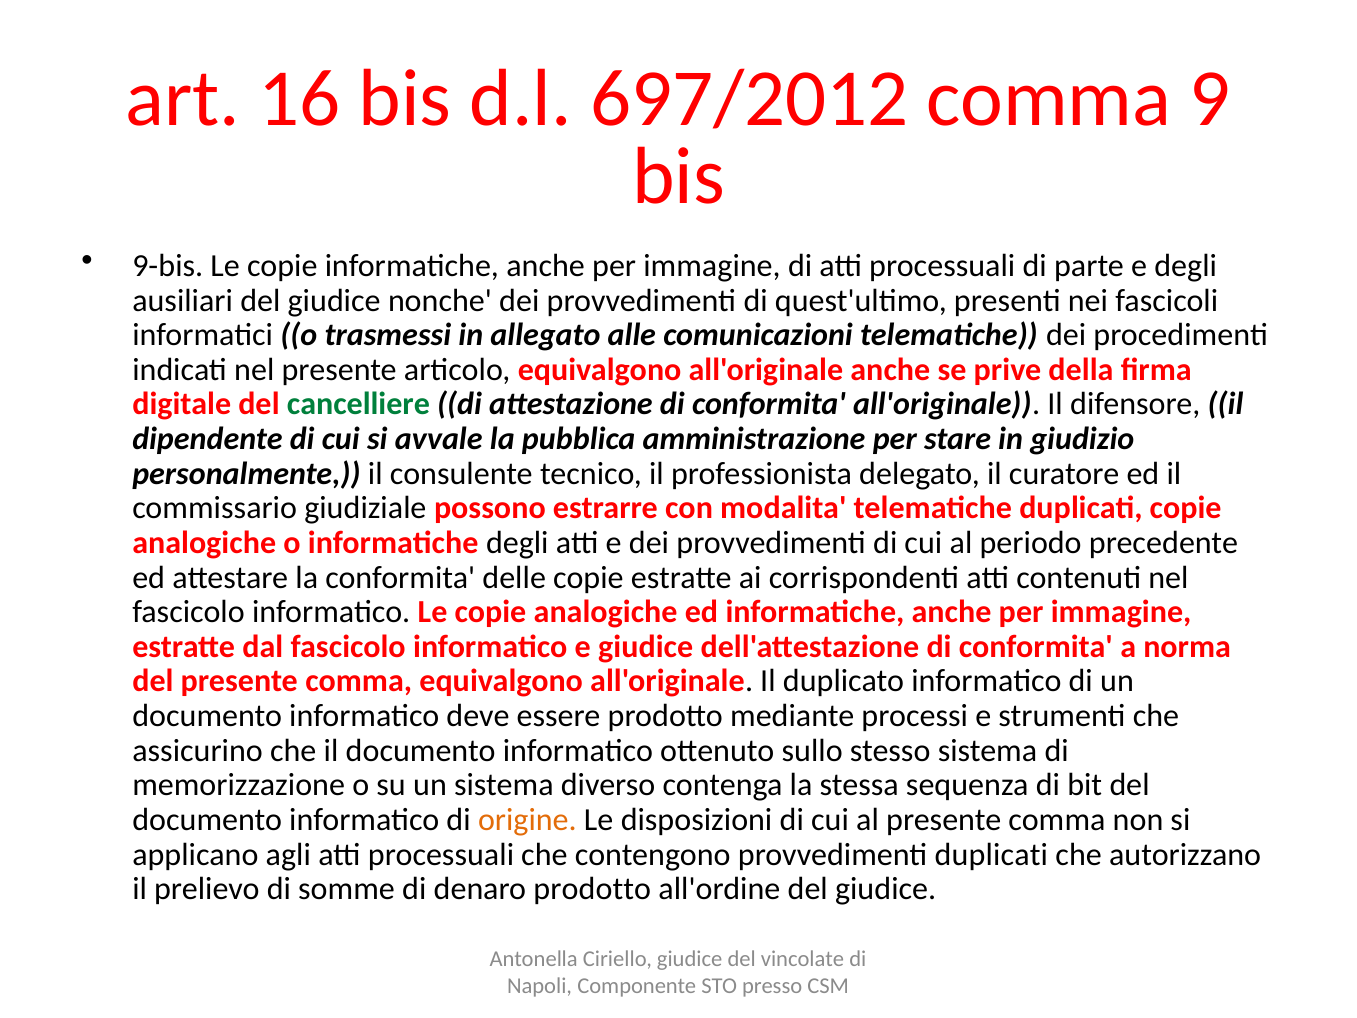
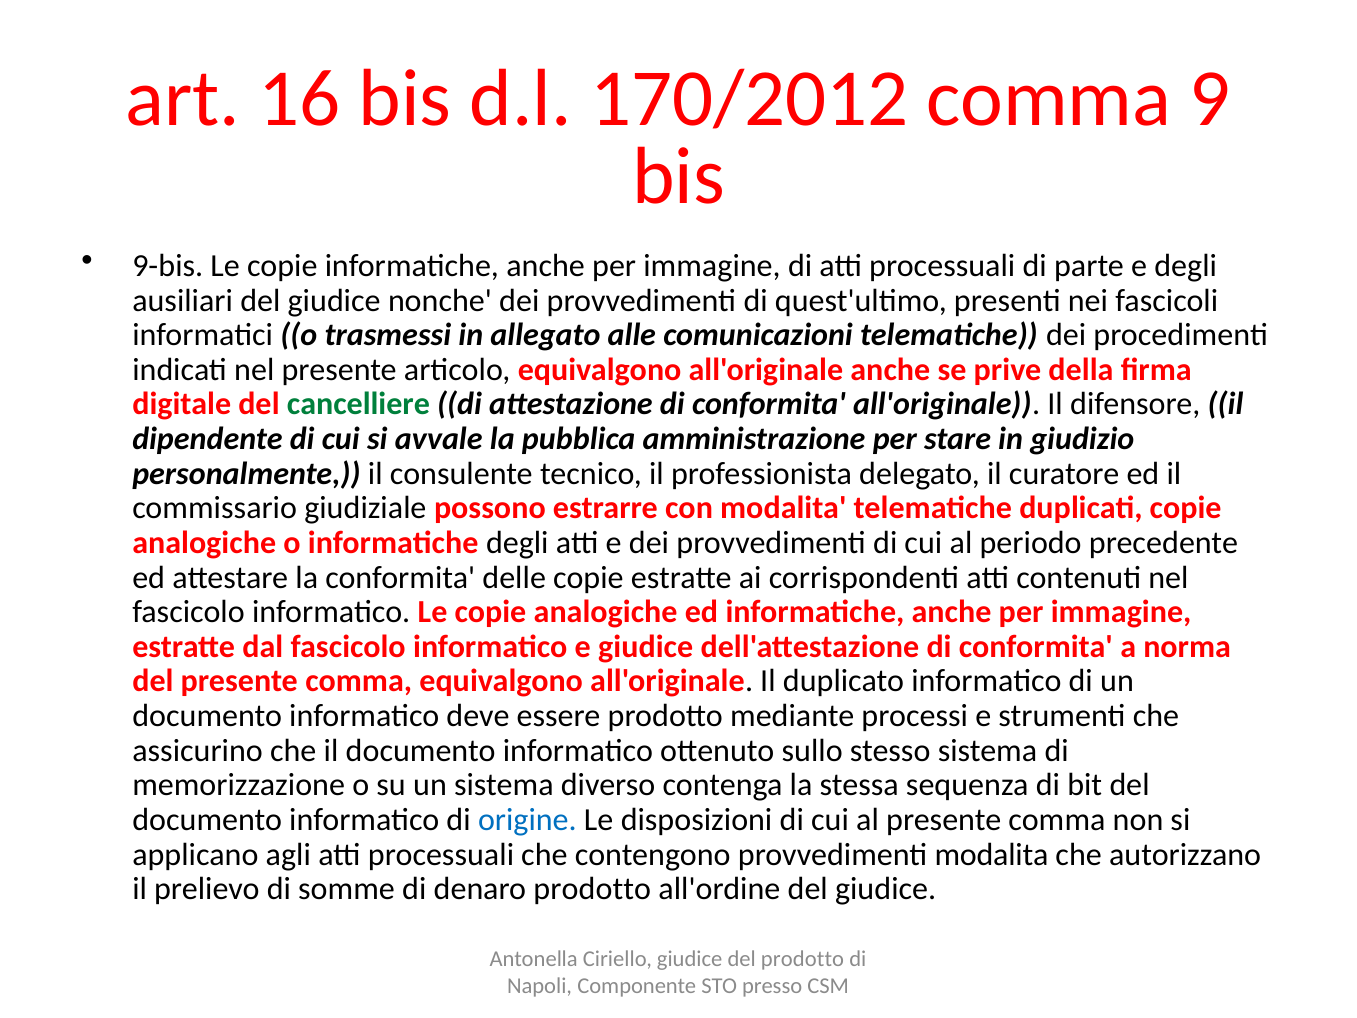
697/2012: 697/2012 -> 170/2012 (749, 99)
origine colour: orange -> blue (527, 820)
provvedimenti duplicati: duplicati -> modalita (992, 854)
del vincolate: vincolate -> prodotto (802, 958)
